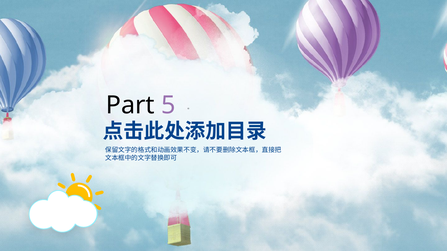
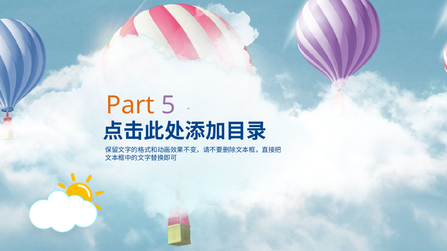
Part colour: black -> orange (130, 106)
